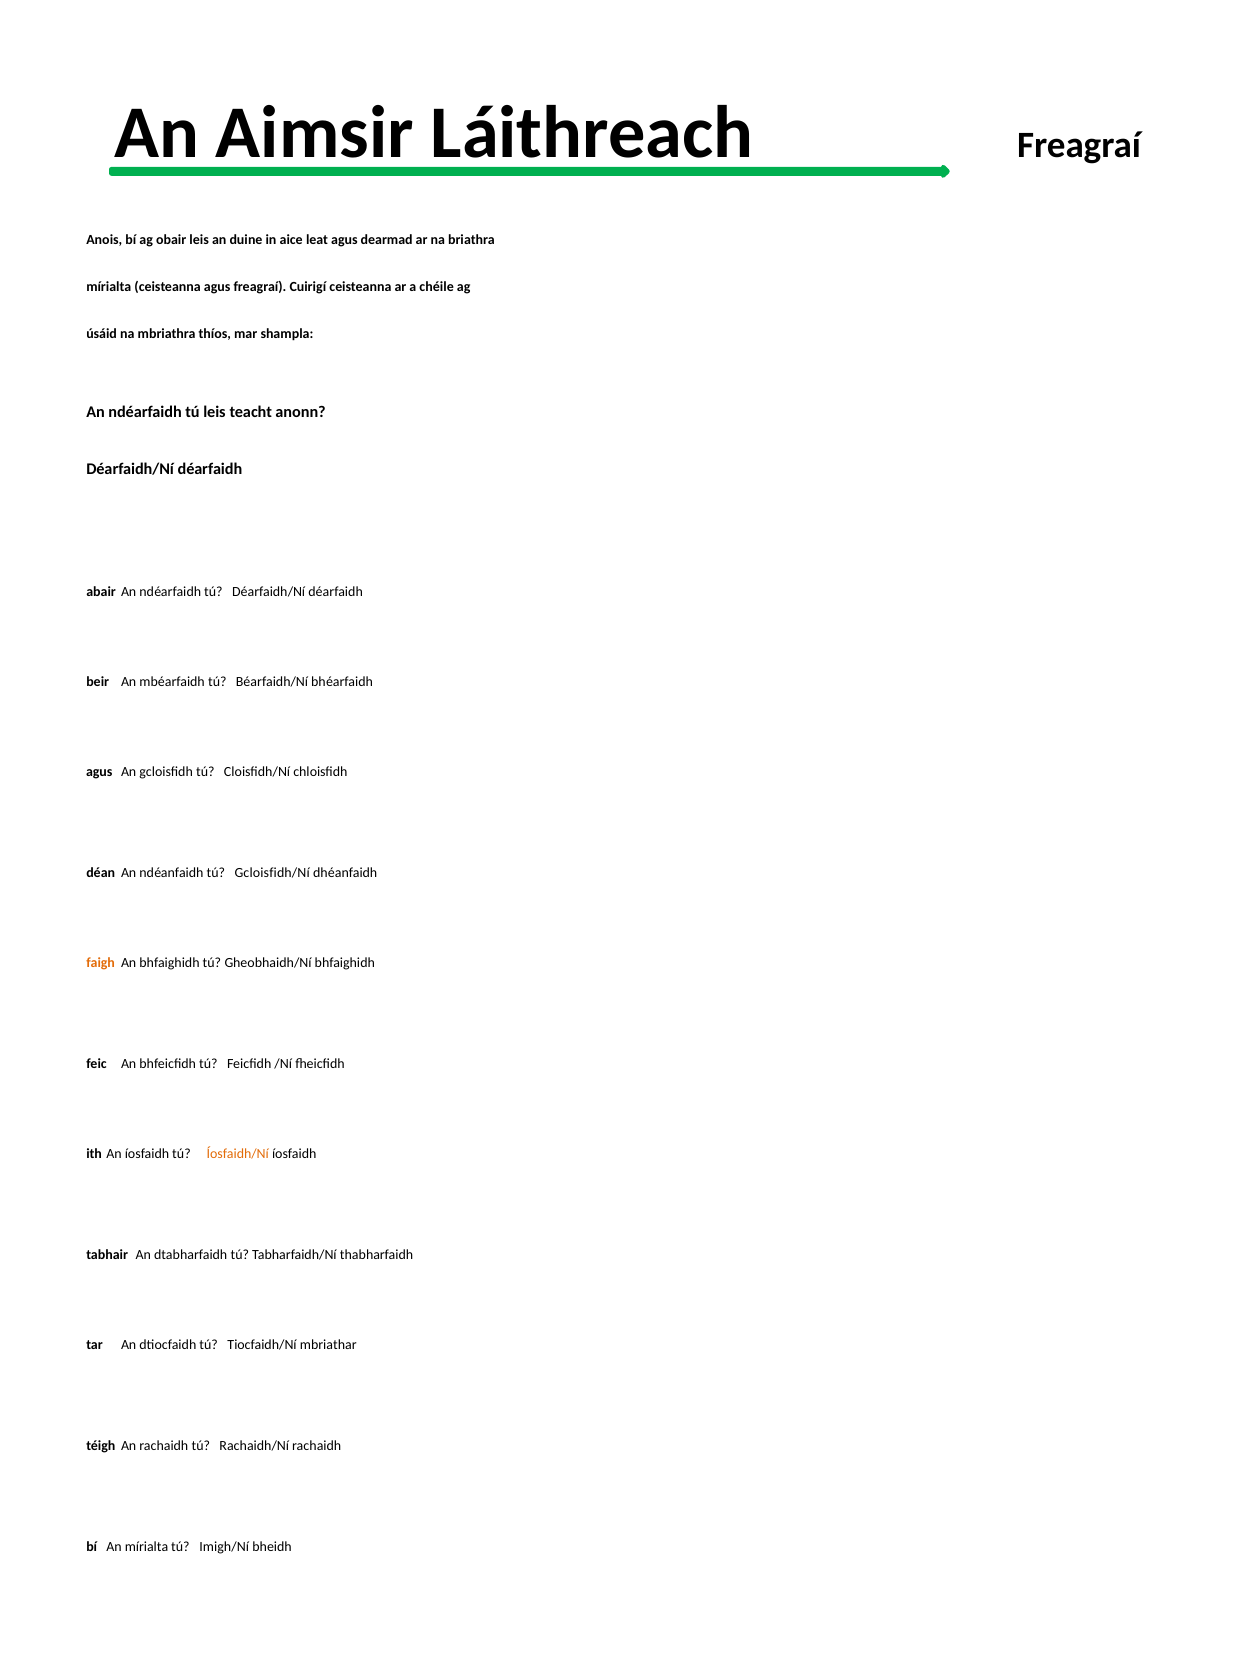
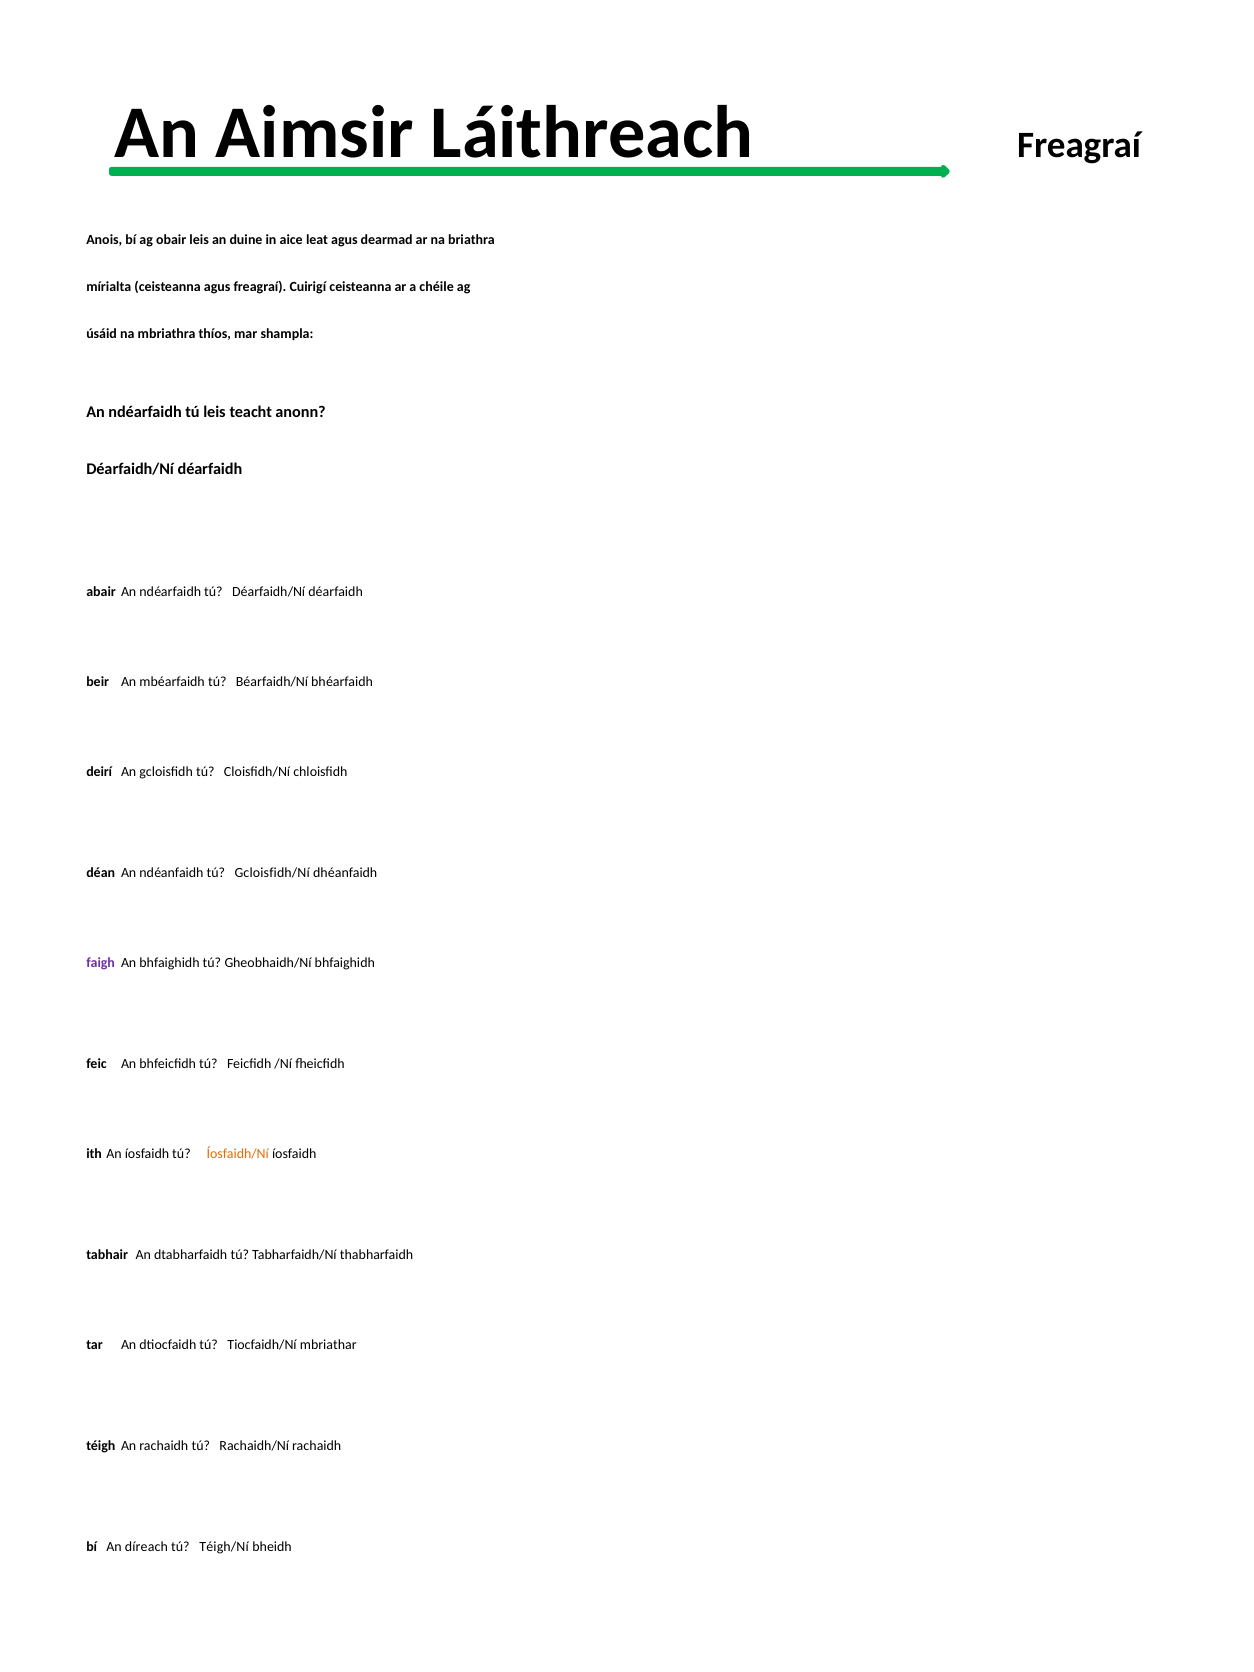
agus: agus -> deirí (99, 772)
faigh colour: orange -> purple (101, 963)
An mírialta: mírialta -> díreach (146, 1547)
Imigh/Ní: Imigh/Ní -> Téigh/Ní (224, 1547)
